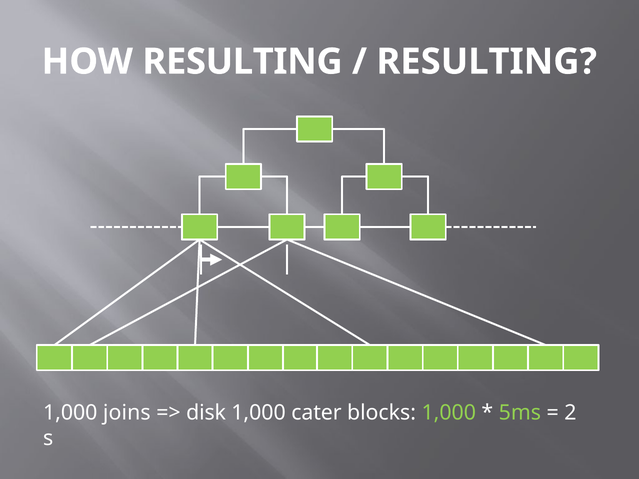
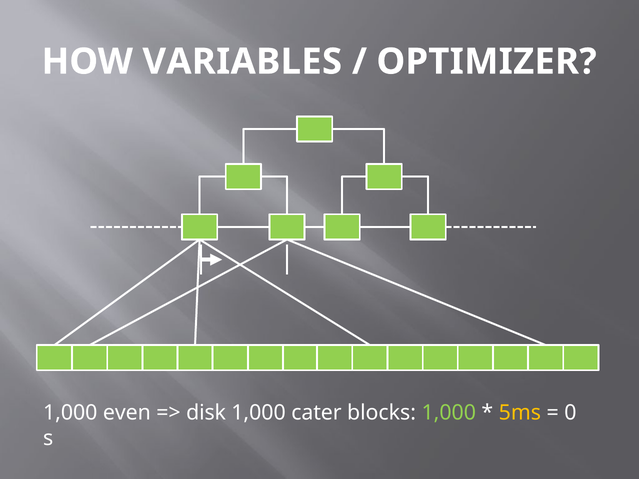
HOW RESULTING: RESULTING -> VARIABLES (242, 62)
RESULTING: RESULTING -> OPTIMIZER (487, 62)
joins: joins -> even (127, 413)
5ms colour: light green -> yellow (520, 413)
2: 2 -> 0 (570, 413)
